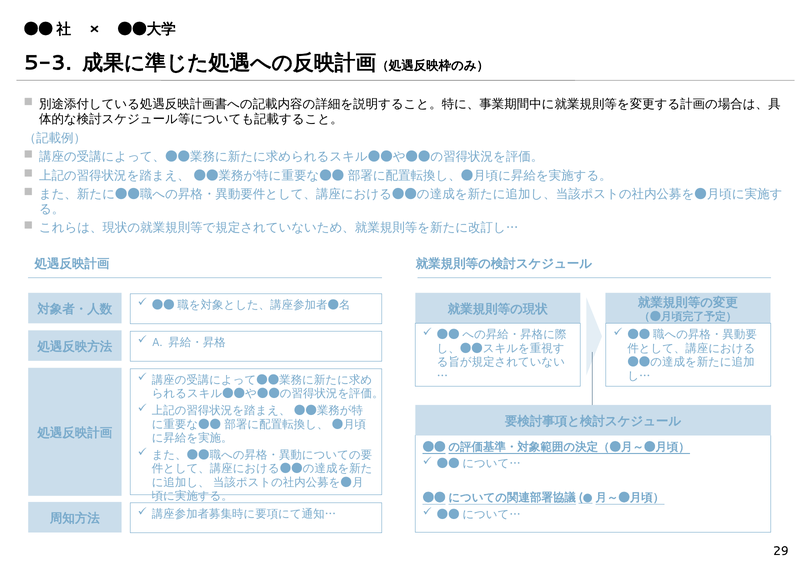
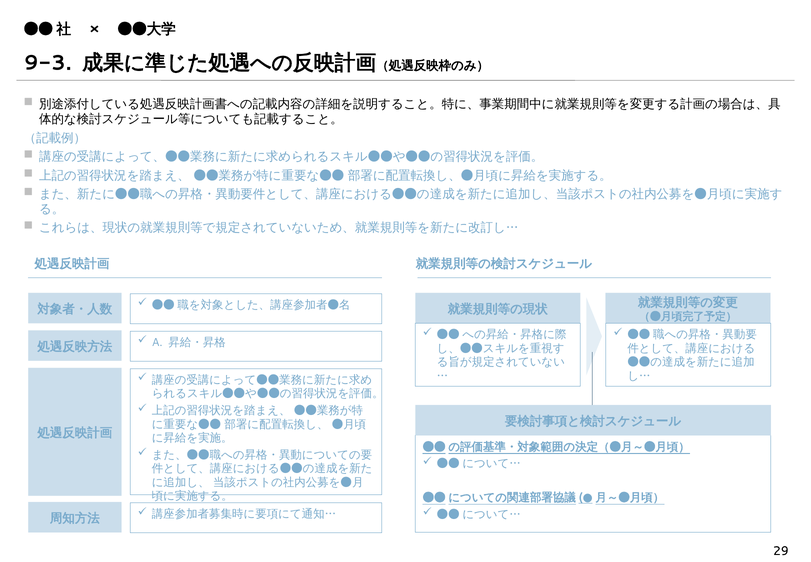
5-3: 5-3 -> 9-3 (48, 63)
